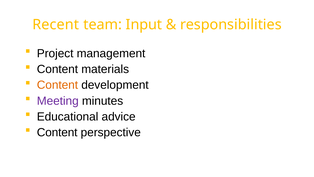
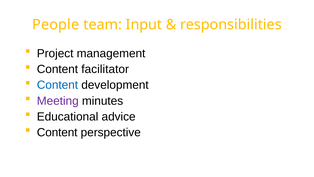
Recent: Recent -> People (56, 24)
materials: materials -> facilitator (105, 69)
Content colour: orange -> blue (57, 85)
